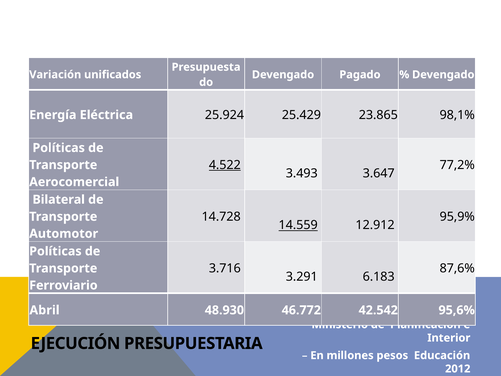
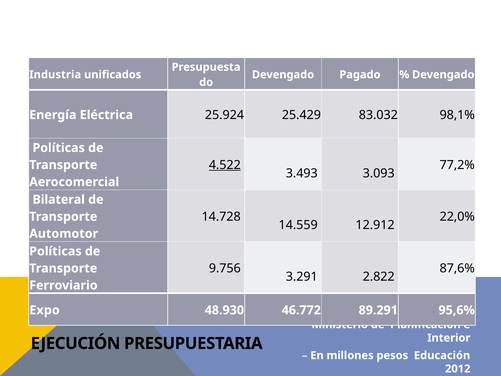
Variación: Variación -> Industria (55, 75)
23.865: 23.865 -> 83.032 (378, 115)
3.647: 3.647 -> 3.093 (379, 173)
95,9%: 95,9% -> 22,0% (457, 216)
14.559 underline: present -> none (298, 225)
3.716: 3.716 -> 9.756 (225, 268)
6.183: 6.183 -> 2.822 (379, 277)
Abril: Abril -> Expo (45, 310)
42.542: 42.542 -> 89.291 (378, 310)
